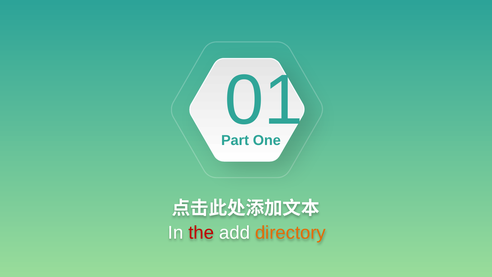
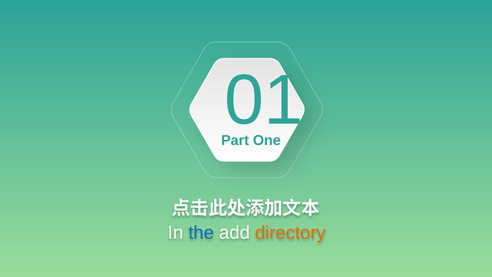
the colour: red -> blue (201, 233)
